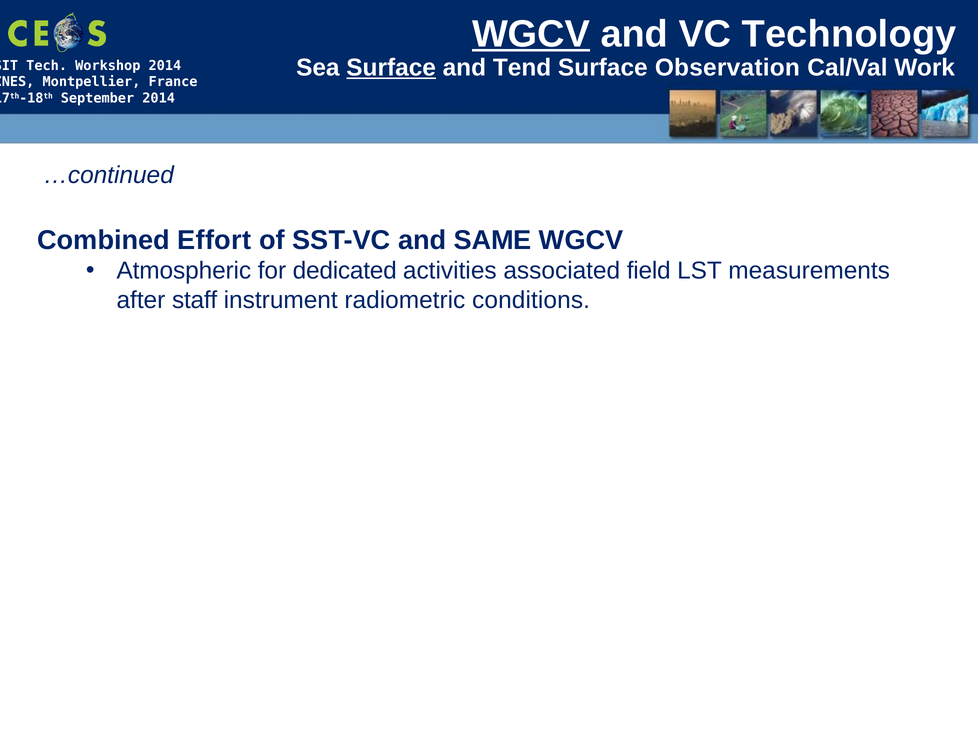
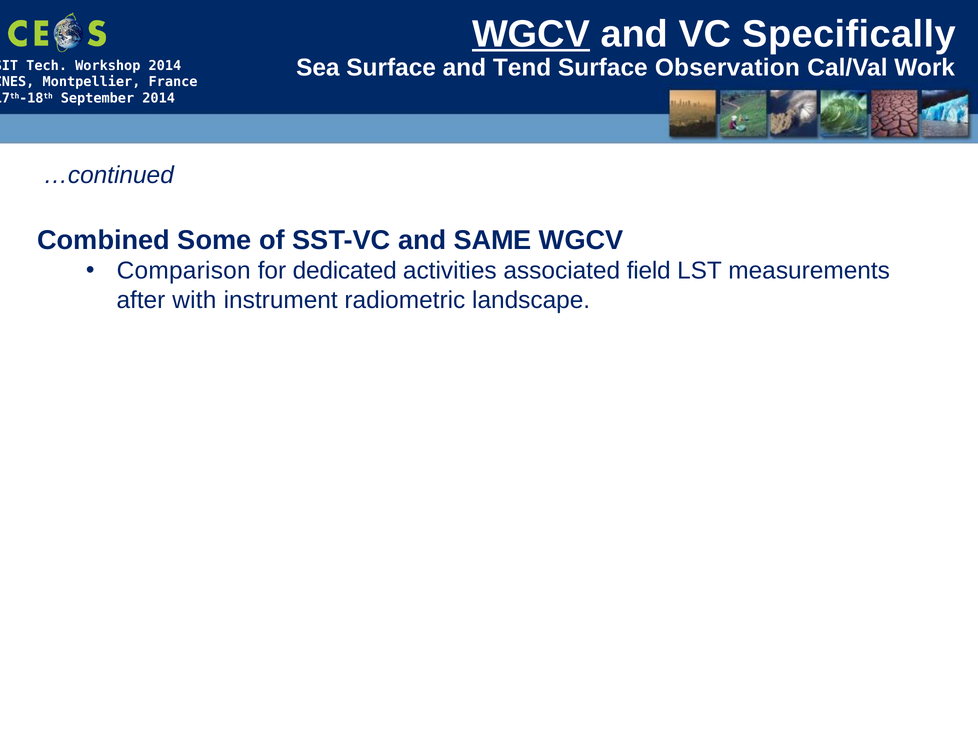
Technology: Technology -> Specifically (849, 34)
Surface underline: present -> none (391, 68)
Effort: Effort -> Some (214, 240)
Atmospheric: Atmospheric -> Comparison (184, 271)
staff: staff -> with (194, 300)
conditions: conditions -> landscape (531, 300)
